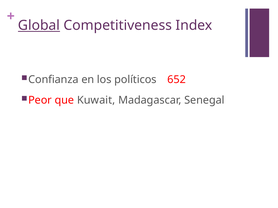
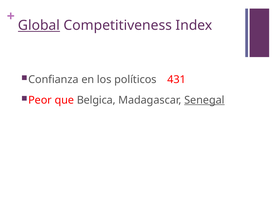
652: 652 -> 431 (177, 80)
Kuwait: Kuwait -> Belgica (96, 100)
Senegal underline: none -> present (204, 100)
